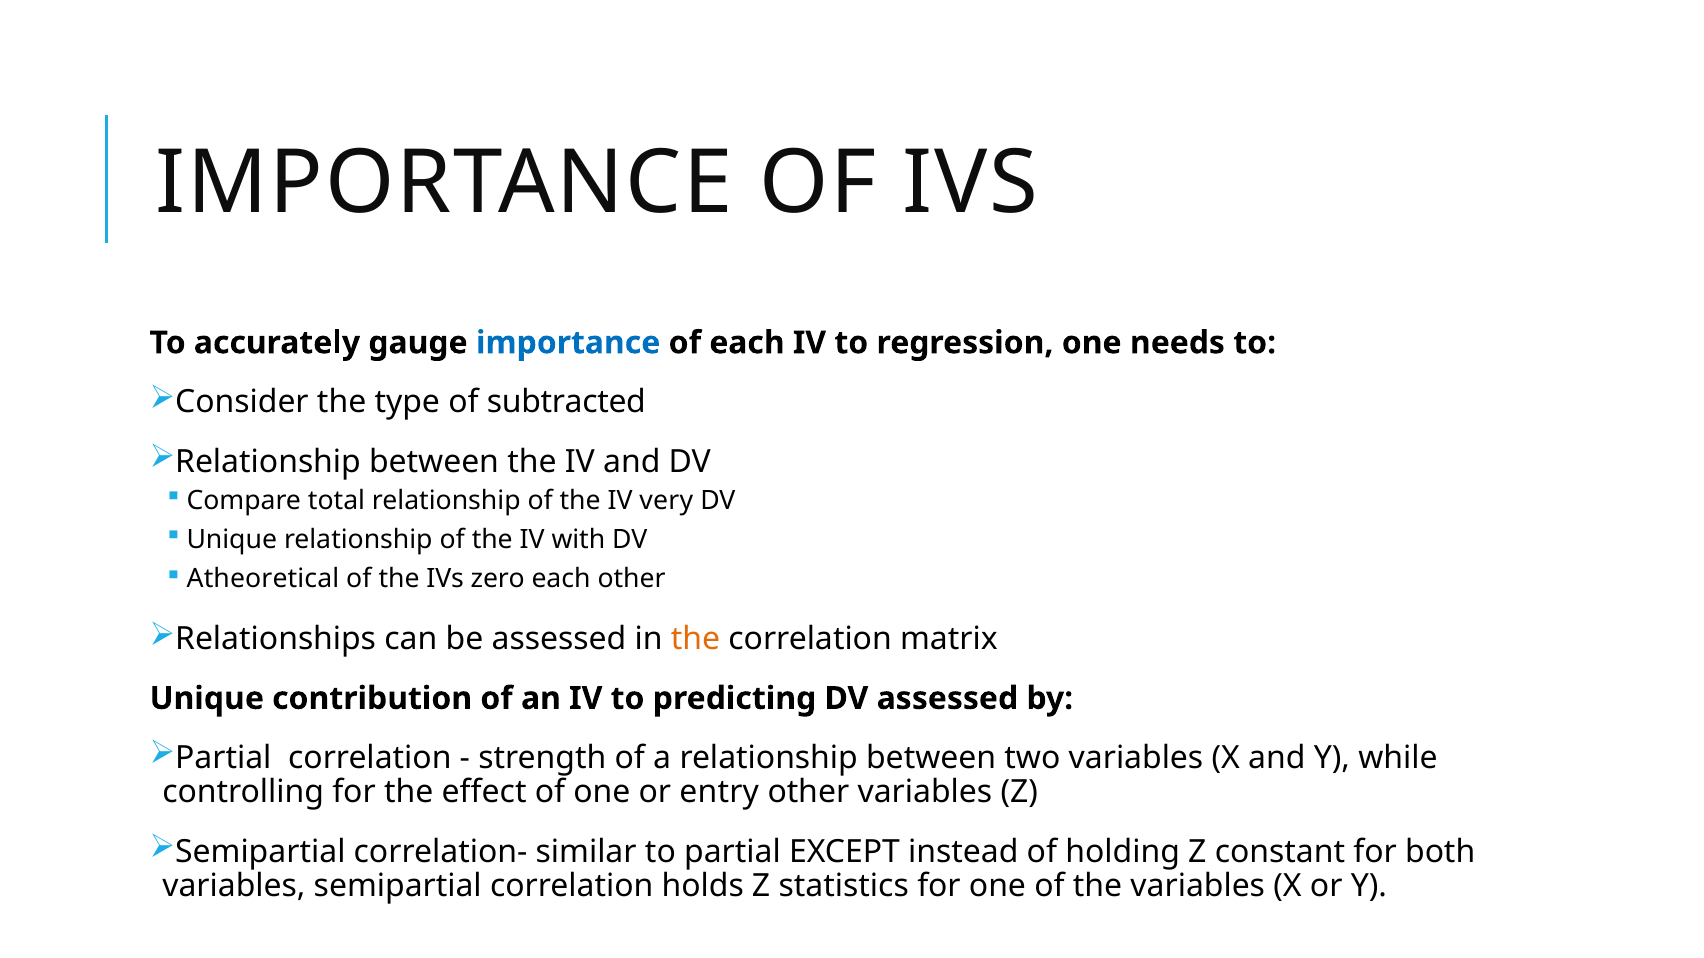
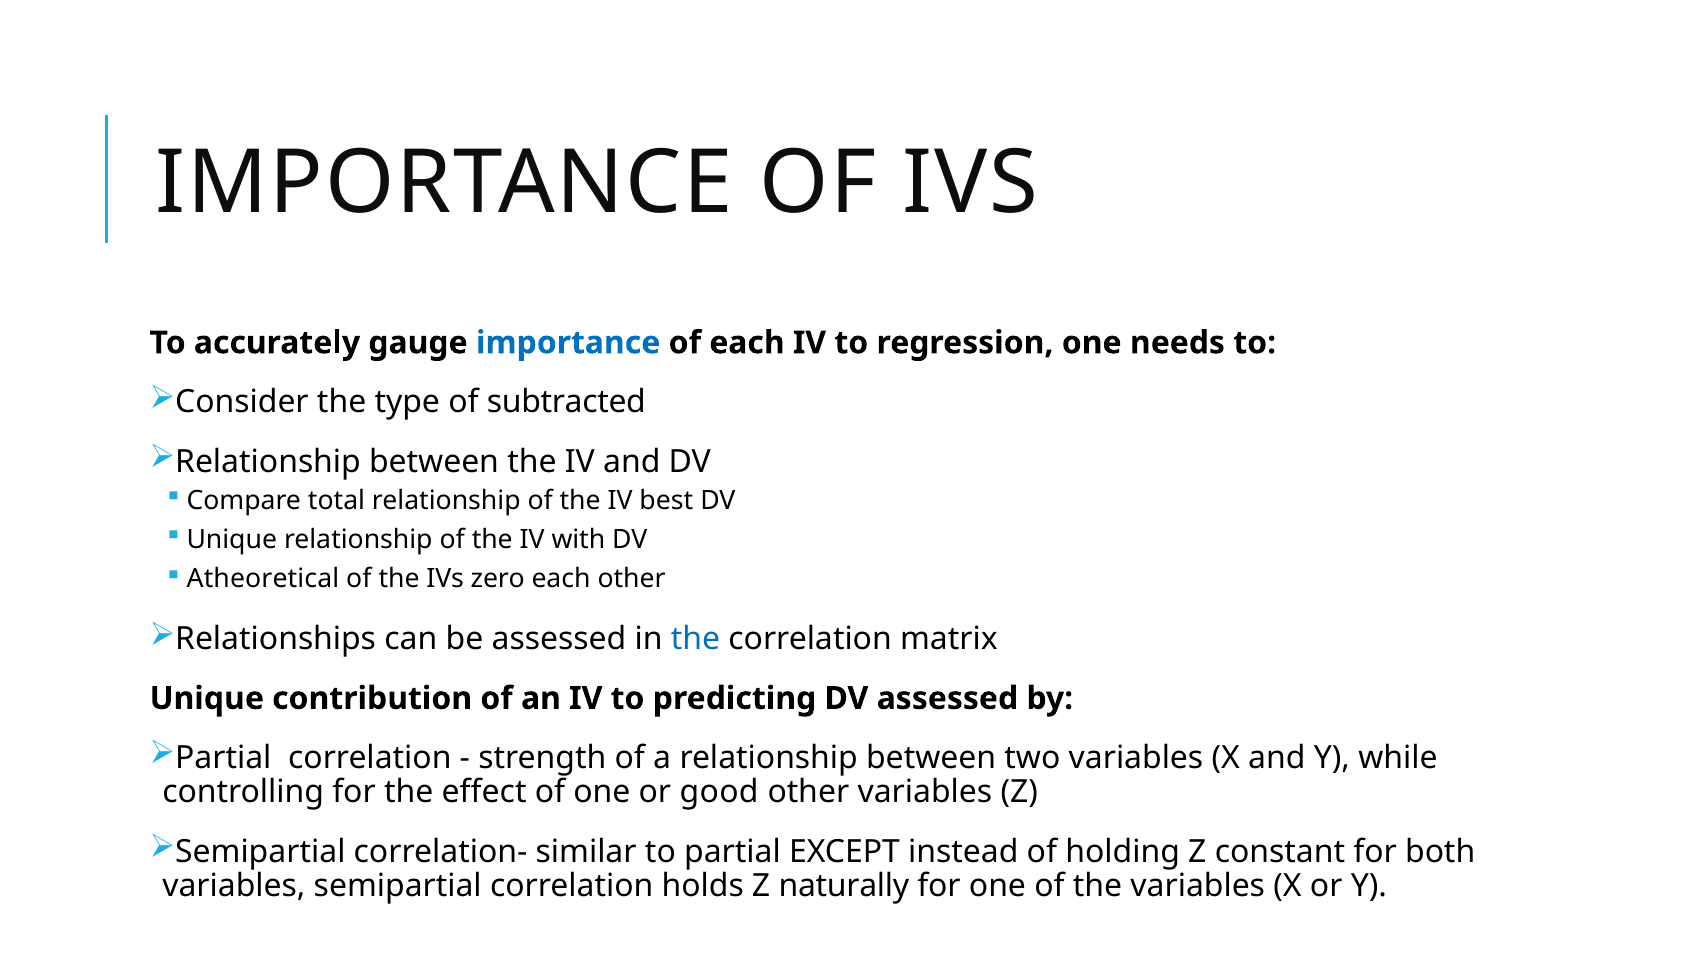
very: very -> best (666, 501)
the colour: orange -> blue (696, 639)
entry: entry -> good (719, 793)
statistics: statistics -> naturally (844, 887)
